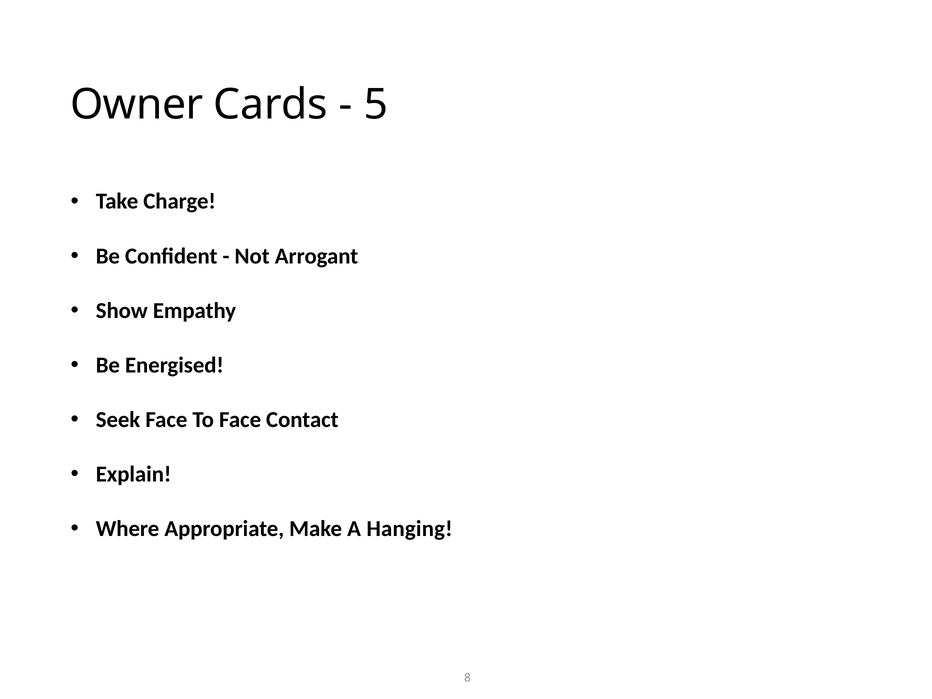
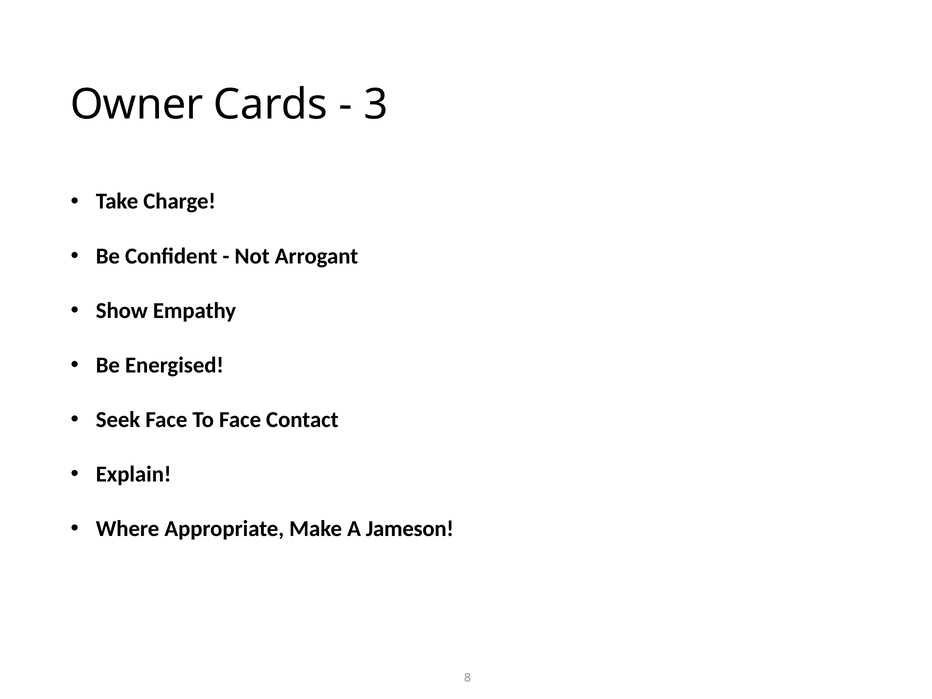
5: 5 -> 3 (376, 105)
Hanging: Hanging -> Jameson (410, 529)
